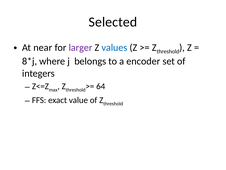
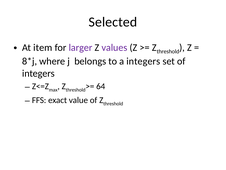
near: near -> item (43, 47)
values colour: blue -> purple (114, 47)
a encoder: encoder -> integers (143, 61)
